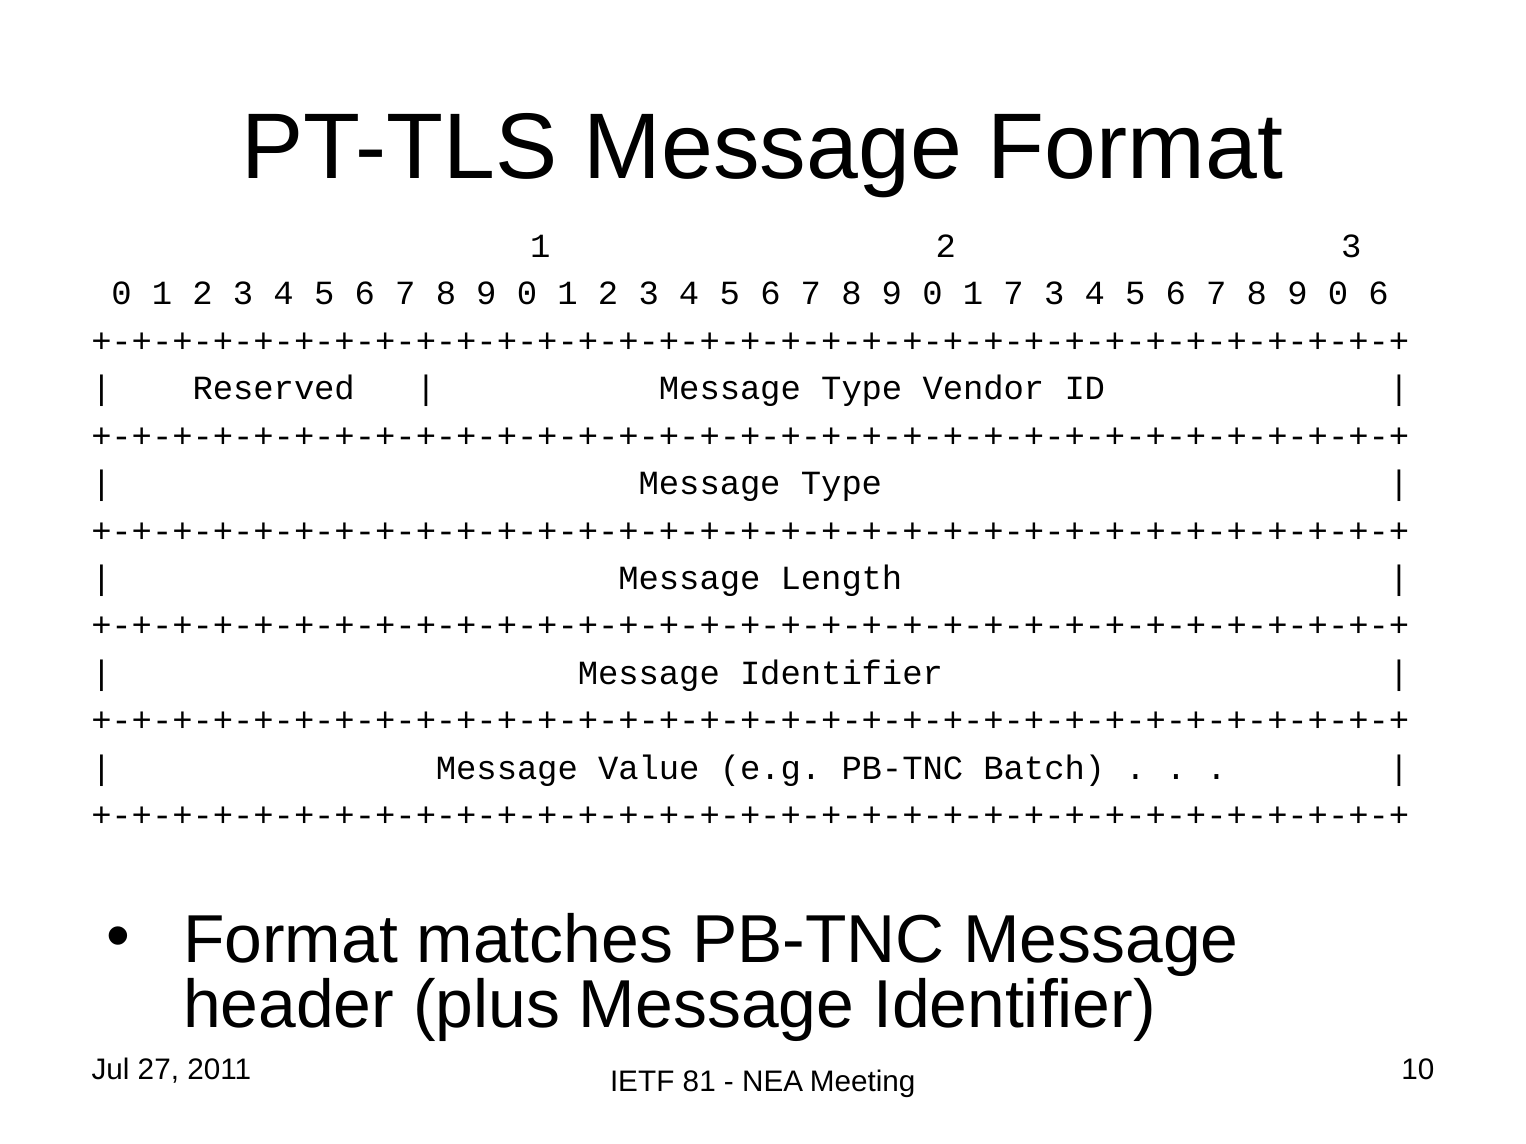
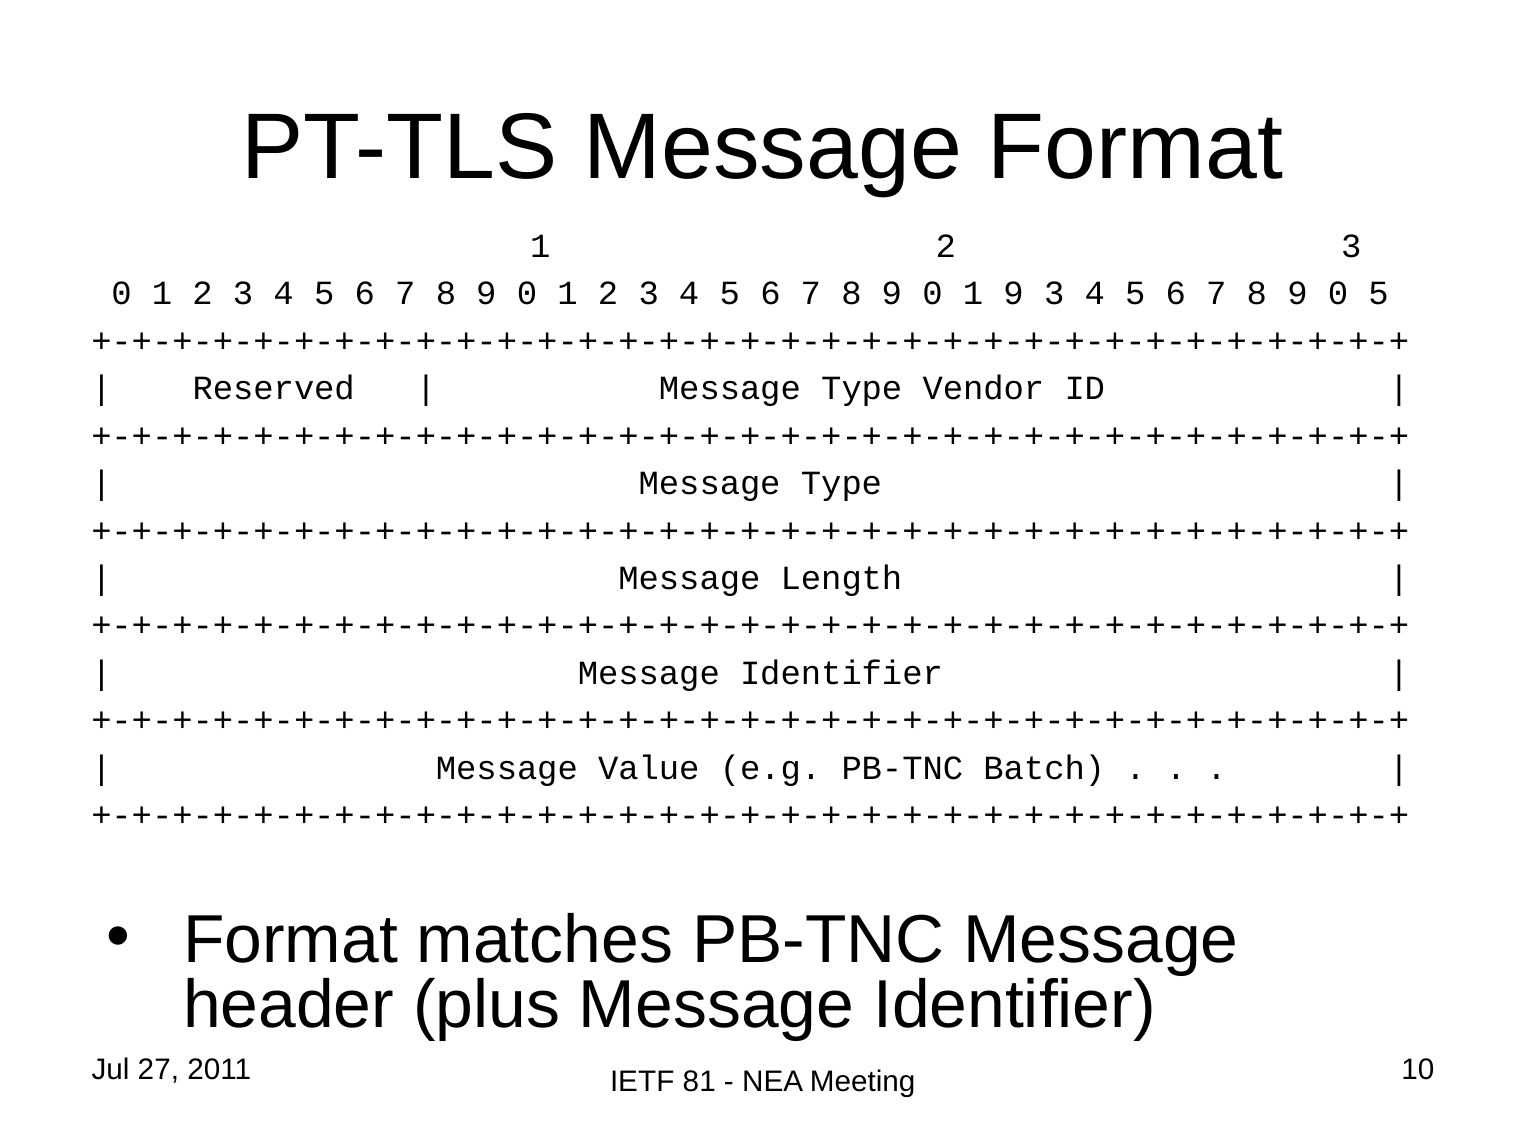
1 7: 7 -> 9 (1014, 294)
0 6: 6 -> 5 (1379, 294)
